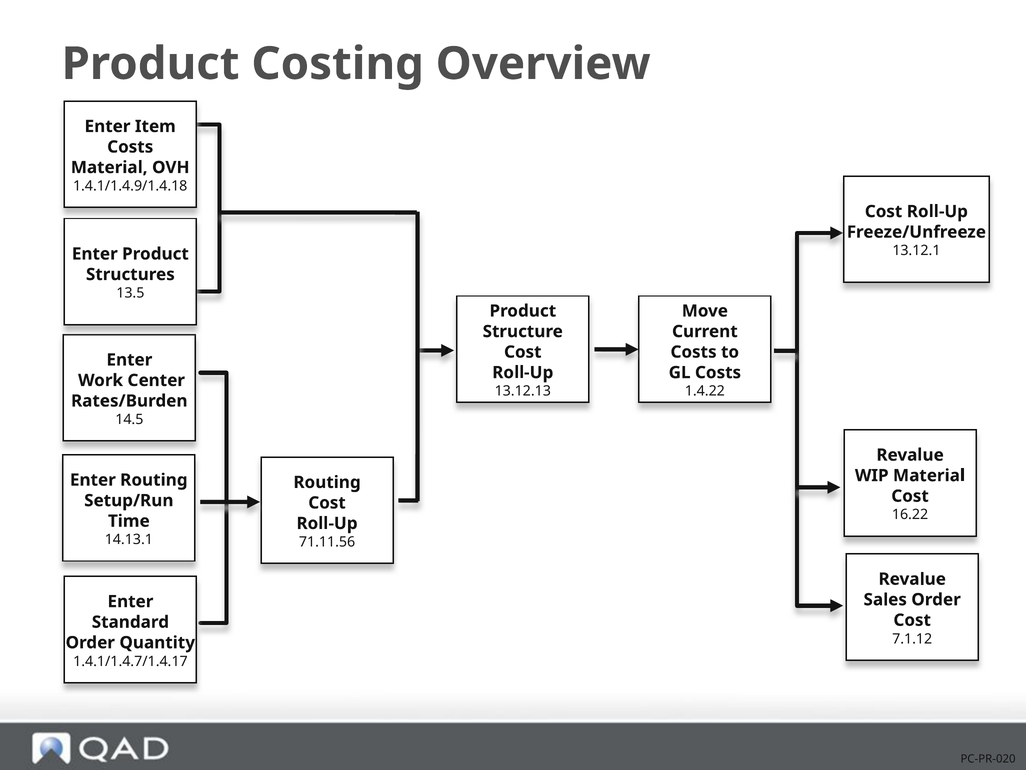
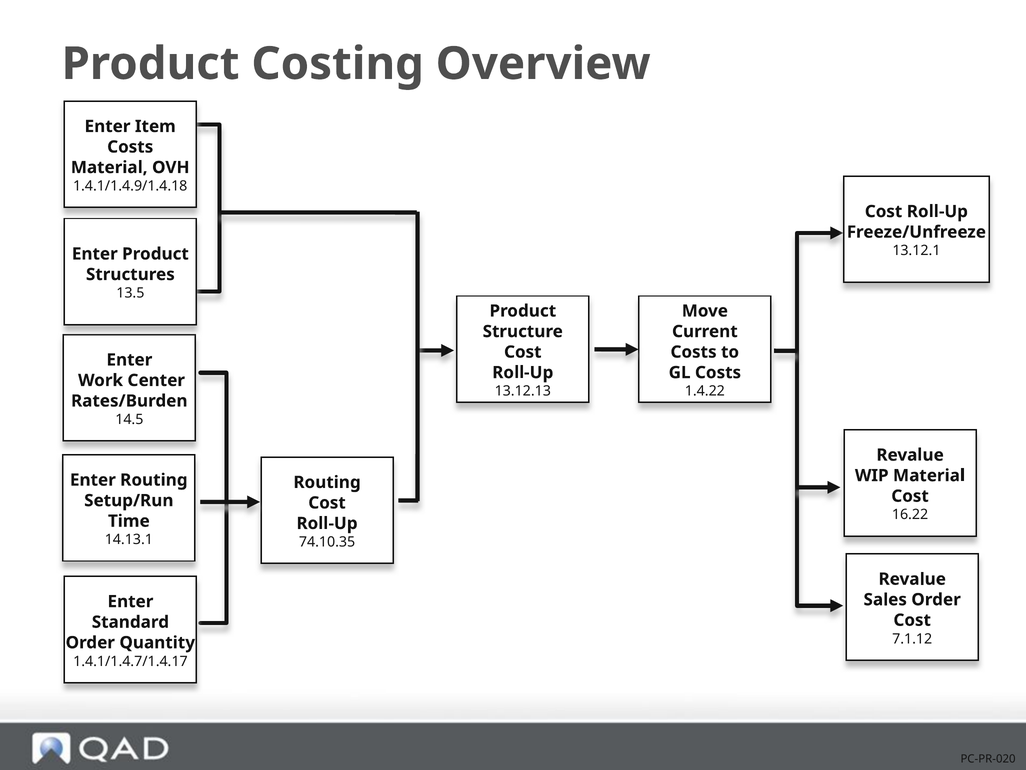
71.11.56: 71.11.56 -> 74.10.35 (327, 542)
